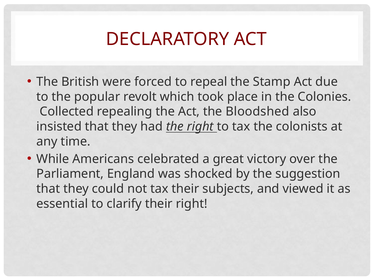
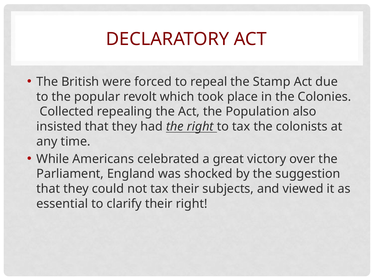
Bloodshed: Bloodshed -> Population (258, 112)
